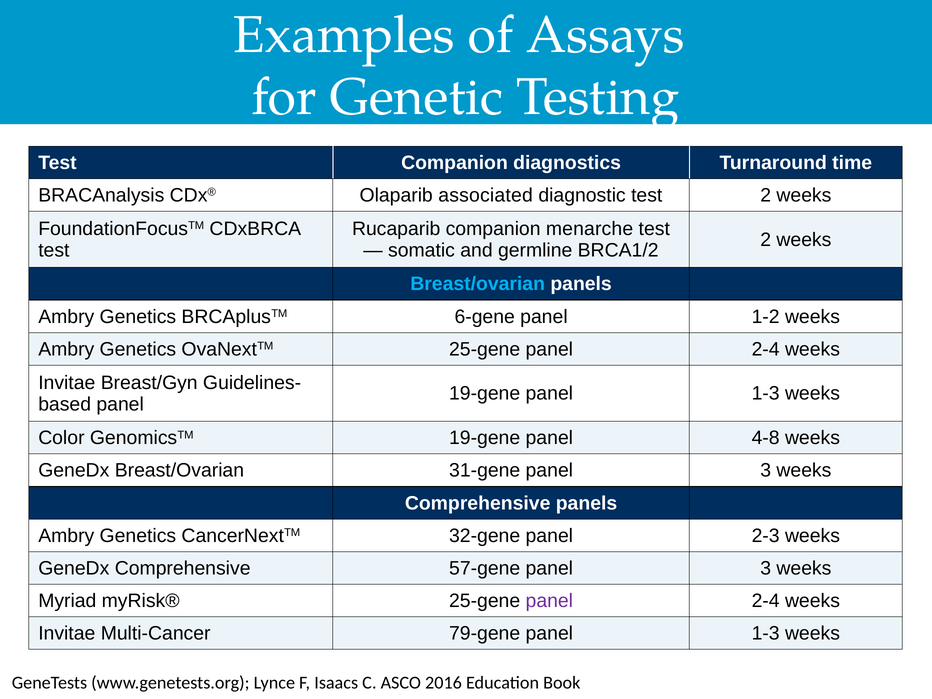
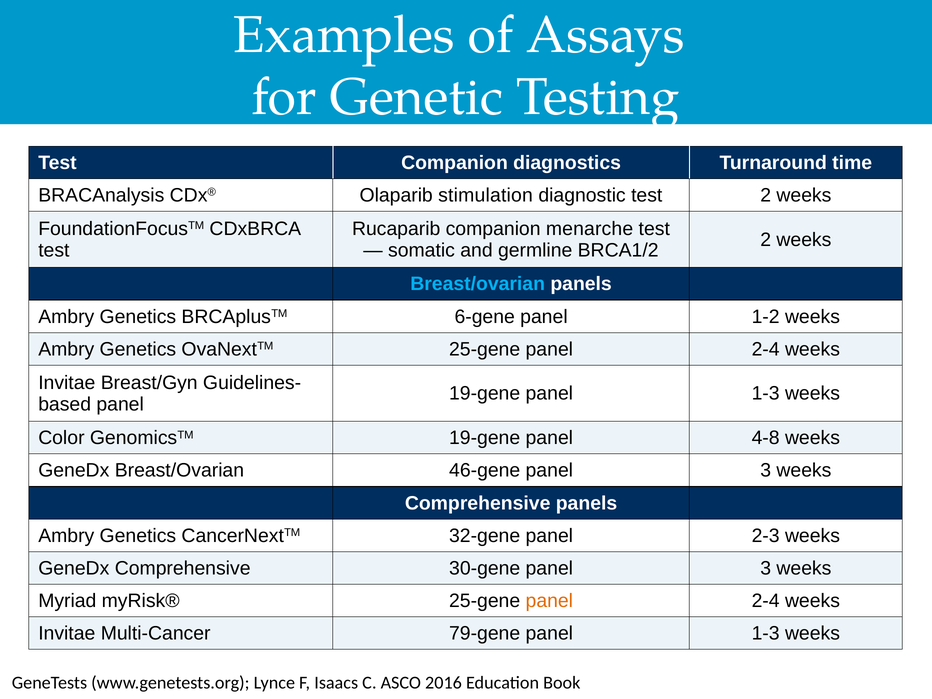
associated: associated -> stimulation (486, 195)
31-gene: 31-gene -> 46-gene (485, 471)
57-gene: 57-gene -> 30-gene (485, 568)
panel colour: purple -> orange (549, 601)
